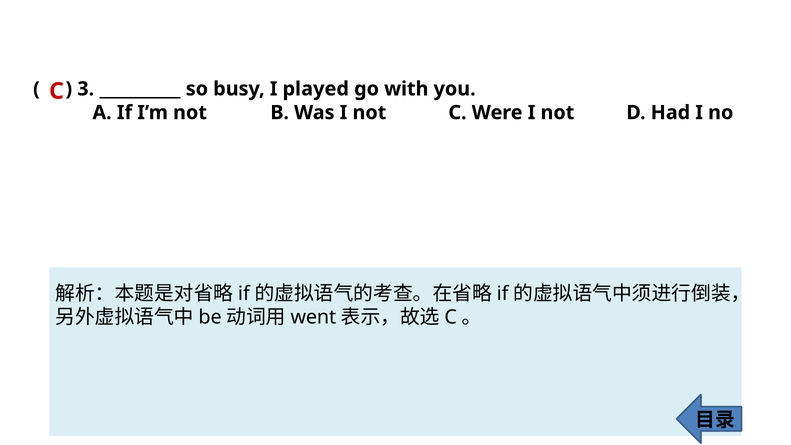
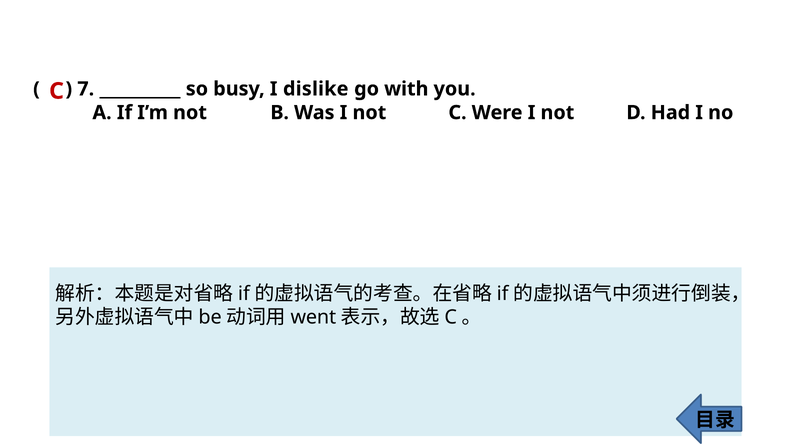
3: 3 -> 7 (86, 89)
played: played -> dislike (316, 89)
